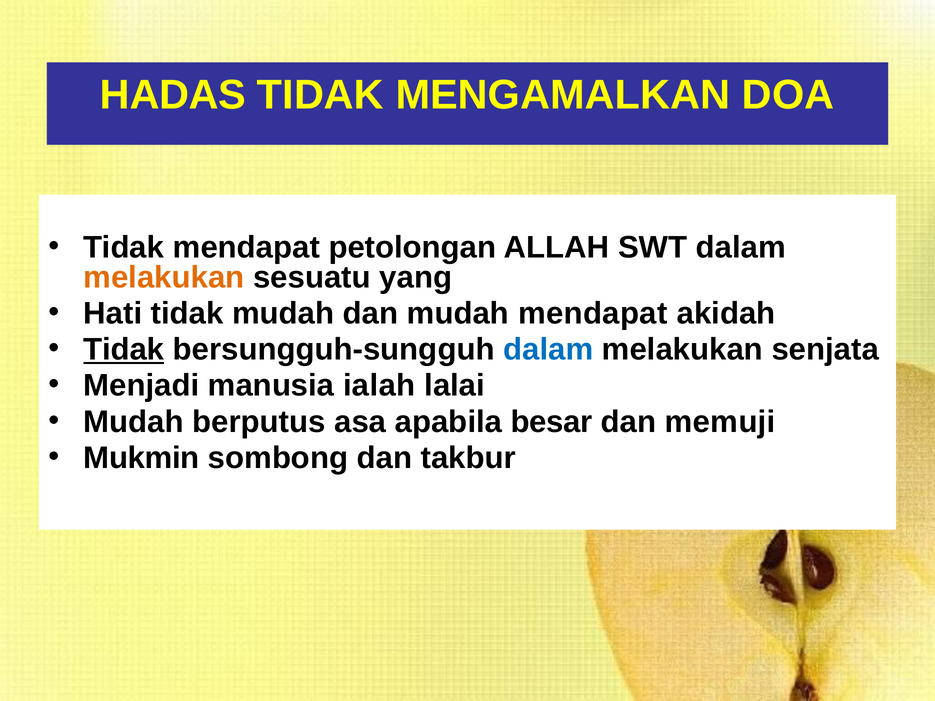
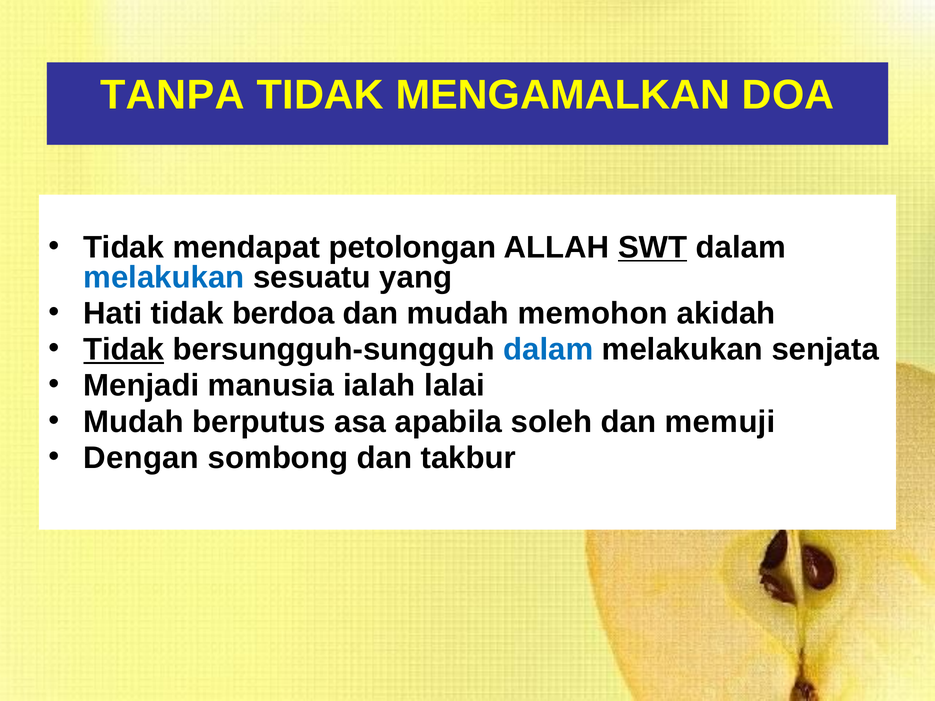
HADAS: HADAS -> TANPA (173, 95)
SWT underline: none -> present (653, 247)
melakukan colour: orange -> blue (164, 277)
tidak mudah: mudah -> berdoa (283, 313)
mudah mendapat: mendapat -> memohon (593, 313)
besar: besar -> soleh (551, 422)
Mukmin: Mukmin -> Dengan (141, 458)
